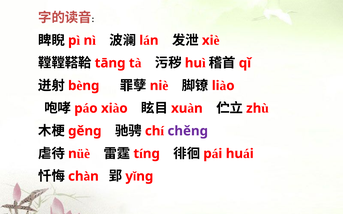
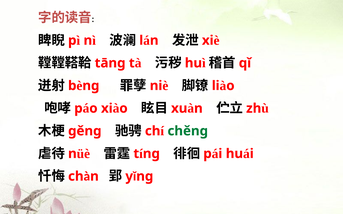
chěng colour: purple -> green (188, 131)
